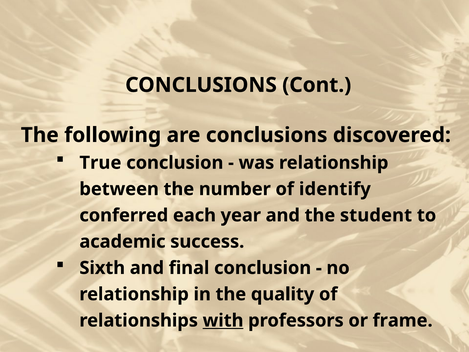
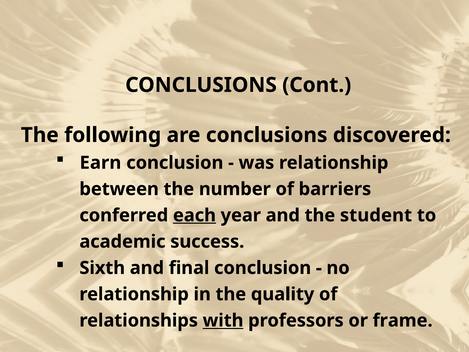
True: True -> Earn (100, 163)
identify: identify -> barriers (335, 189)
each underline: none -> present (194, 215)
